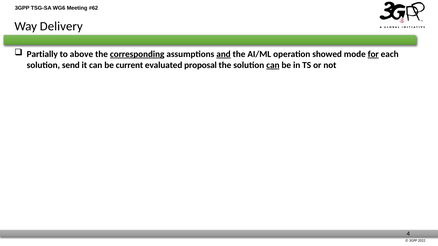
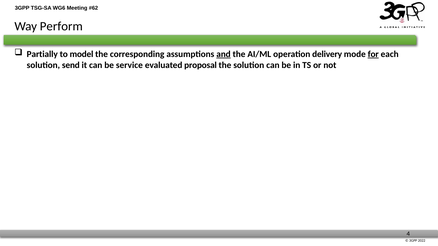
Delivery: Delivery -> Perform (61, 26)
above: above -> model (82, 54)
corresponding underline: present -> none (137, 54)
showed: showed -> delivery (327, 54)
current: current -> service (129, 65)
can underline: present -> none (273, 65)
